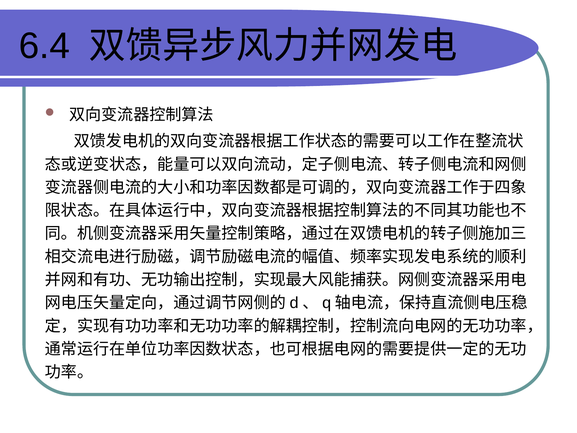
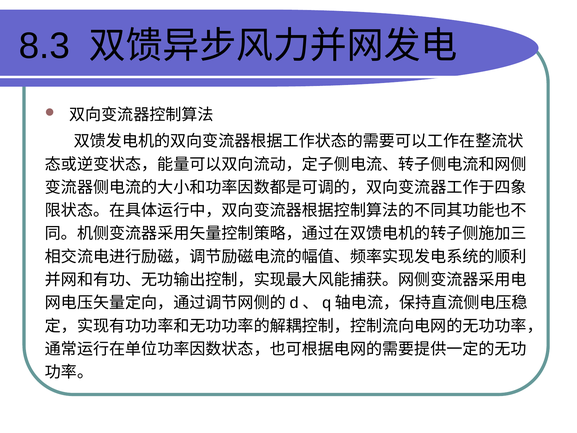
6.4: 6.4 -> 8.3 (44, 46)
